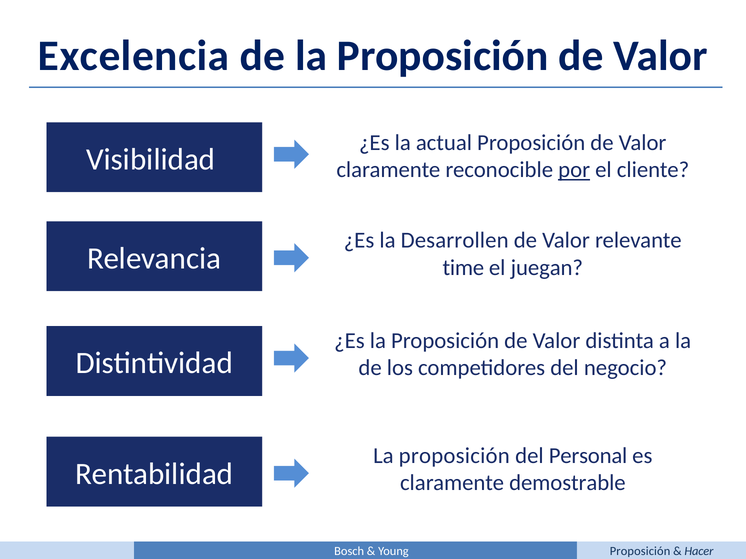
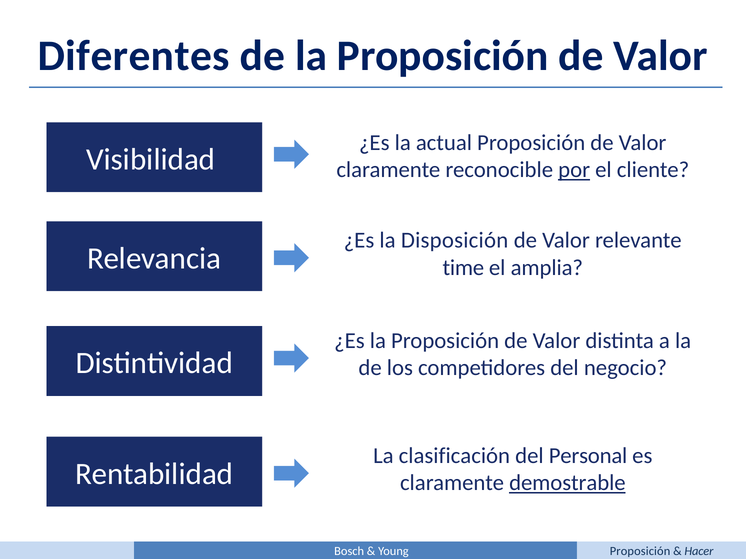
Excelencia: Excelencia -> Diferentes (134, 56)
Desarrollen: Desarrollen -> Disposición (455, 240)
juegan: juegan -> amplia (547, 268)
proposición: proposición -> clasificación (454, 456)
demostrable underline: none -> present (567, 483)
